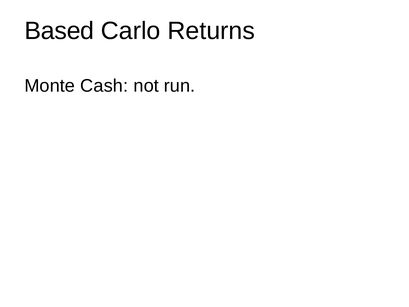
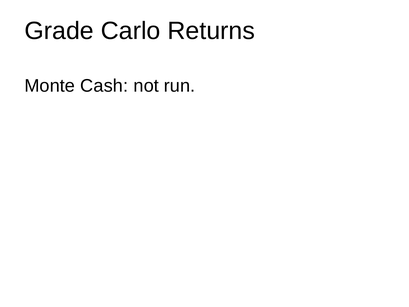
Based: Based -> Grade (59, 31)
